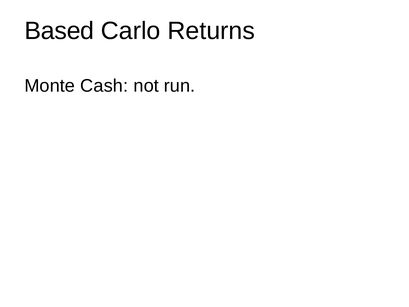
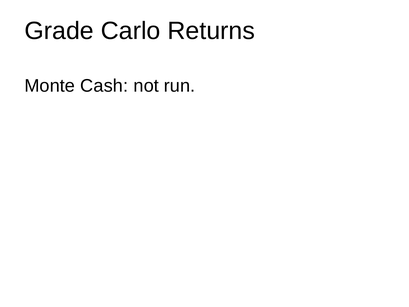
Based: Based -> Grade (59, 31)
